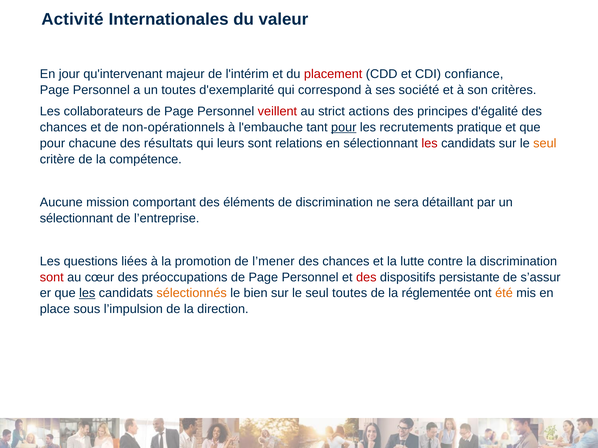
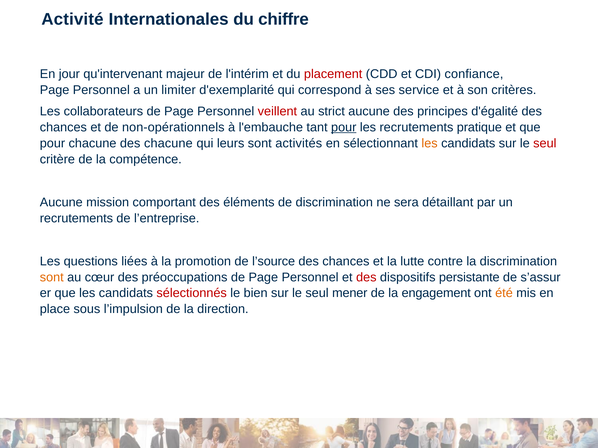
valeur: valeur -> chiffre (284, 19)
un toutes: toutes -> limiter (179, 90)
société: société -> service (419, 90)
strict actions: actions -> aucune (369, 112)
des résultats: résultats -> chacune (168, 143)
relations: relations -> activités (299, 143)
les colour: red -> orange (430, 143)
seul colour: orange -> red (545, 143)
sélectionnant: sélectionnant -> recrutements (76, 218)
l’mener: l’mener -> l’source (274, 262)
sont colour: red -> orange (52, 278)
les underline: present -> none (87, 293)
sélectionnés colour: orange -> red (192, 293)
seul toutes: toutes -> mener (350, 293)
réglementée: réglementée -> engagement (436, 293)
